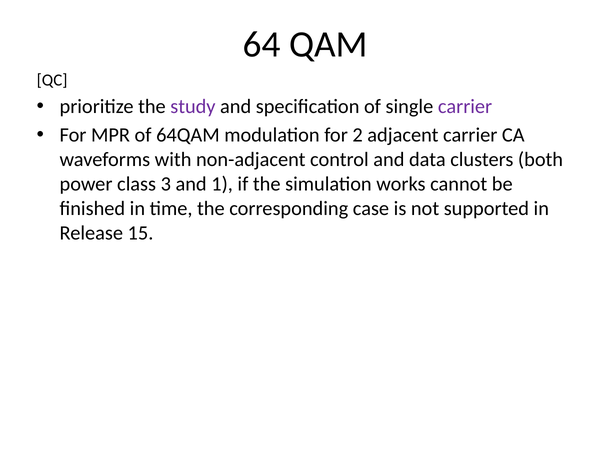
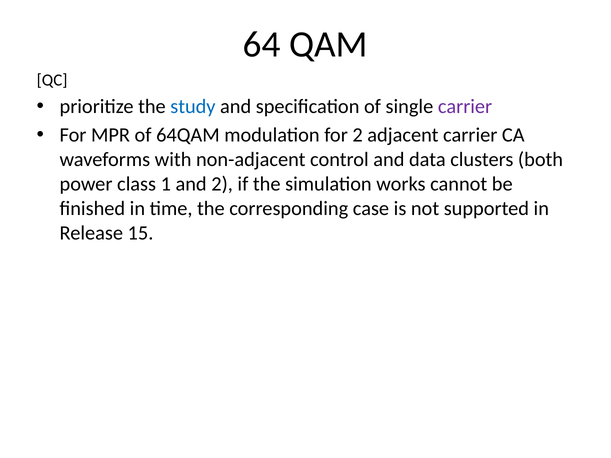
study colour: purple -> blue (193, 107)
3: 3 -> 1 (166, 184)
and 1: 1 -> 2 (222, 184)
